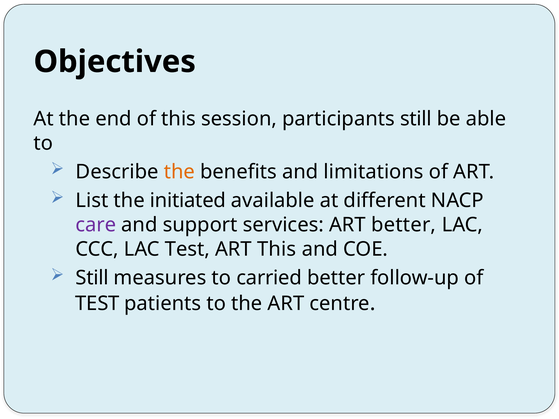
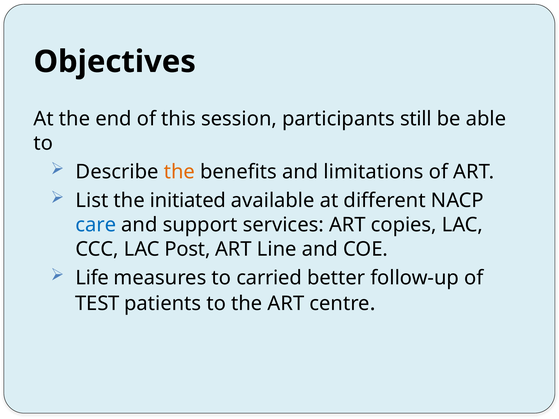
care colour: purple -> blue (96, 225)
ART better: better -> copies (404, 225)
LAC Test: Test -> Post (187, 249)
ART This: This -> Line (277, 249)
Still: Still -> Life (92, 278)
